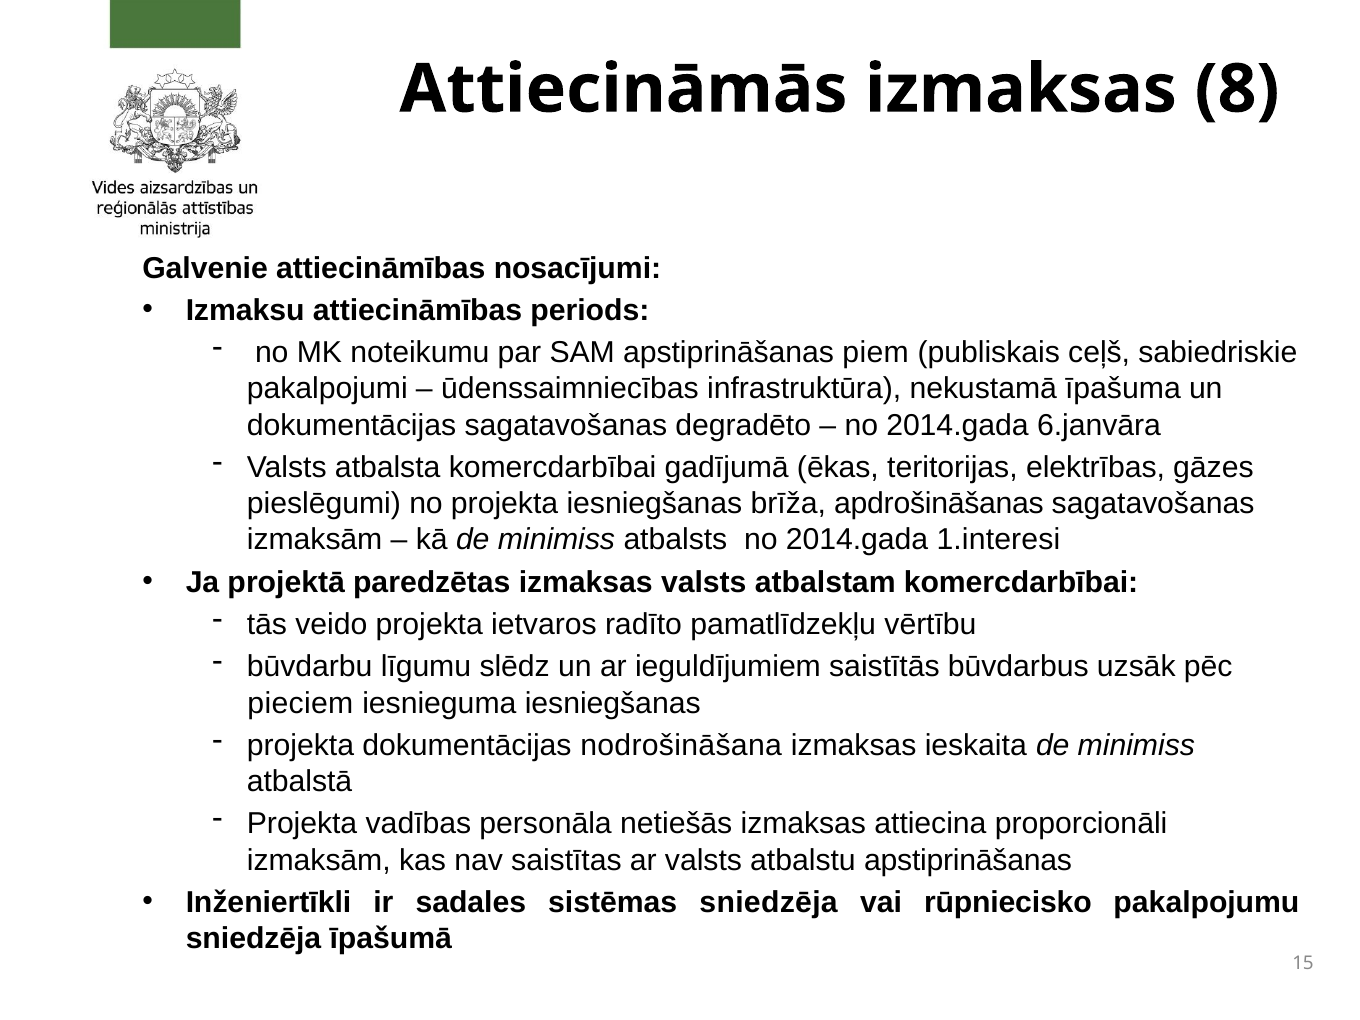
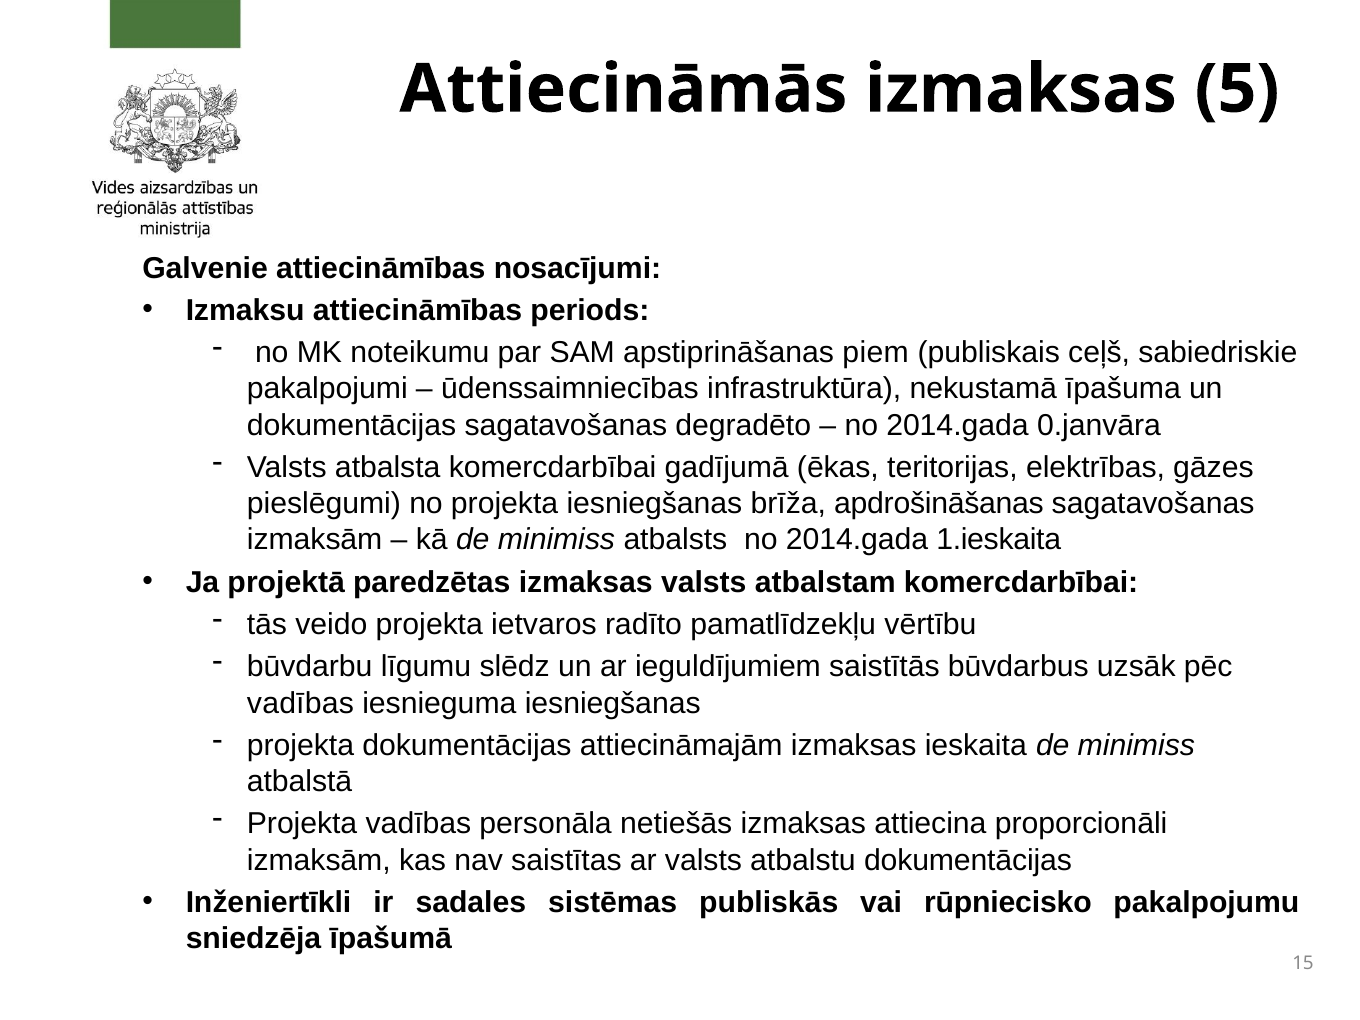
8: 8 -> 5 (1237, 89)
6.janvāra: 6.janvāra -> 0.janvāra (1099, 425)
1.interesi: 1.interesi -> 1.ieskaita (999, 540)
pieciem: pieciem -> vadības (300, 703)
nodrošināšana: nodrošināšana -> attiecināmajām (681, 745)
atbalstu apstiprināšanas: apstiprināšanas -> dokumentācijas (968, 860)
sistēmas sniedzēja: sniedzēja -> publiskās (769, 903)
